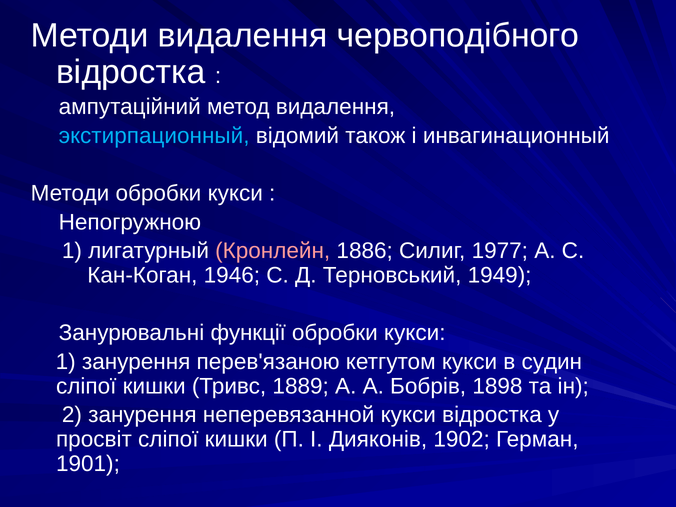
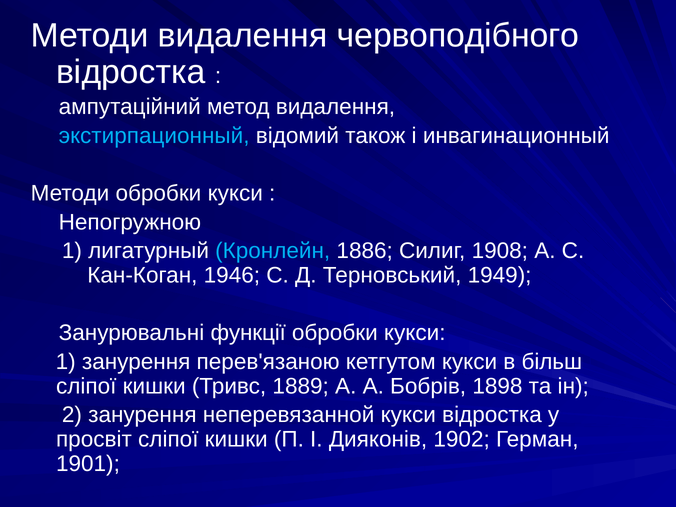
Кронлейн colour: pink -> light blue (273, 251)
1977: 1977 -> 1908 (500, 251)
судин: судин -> більш (552, 362)
